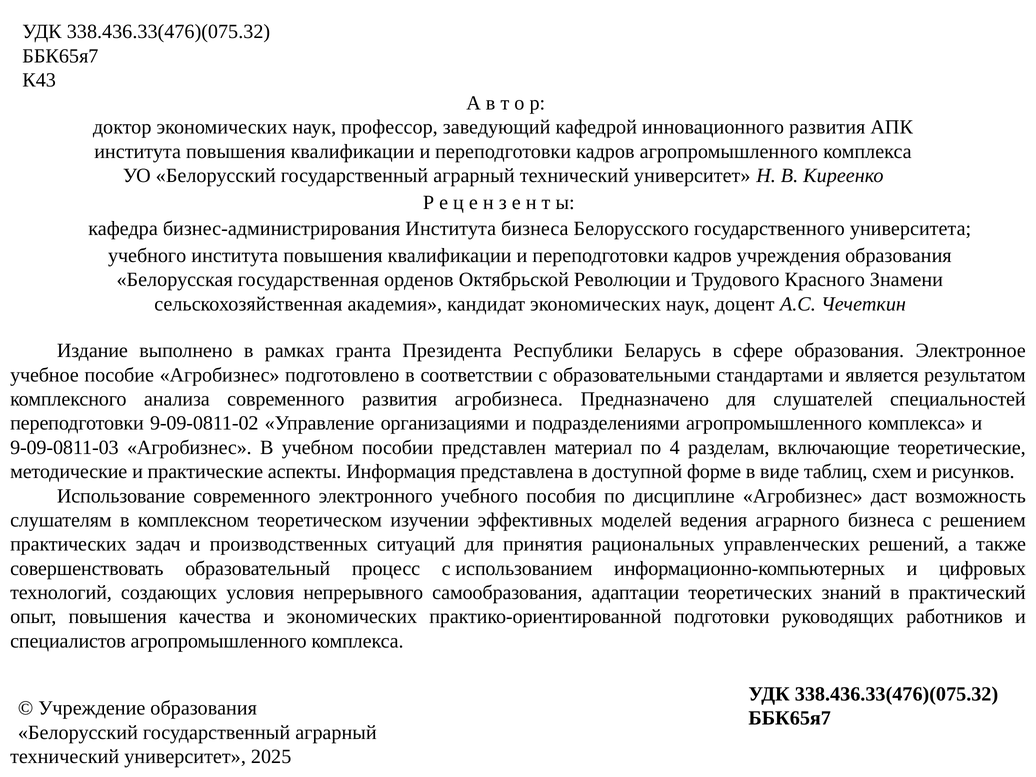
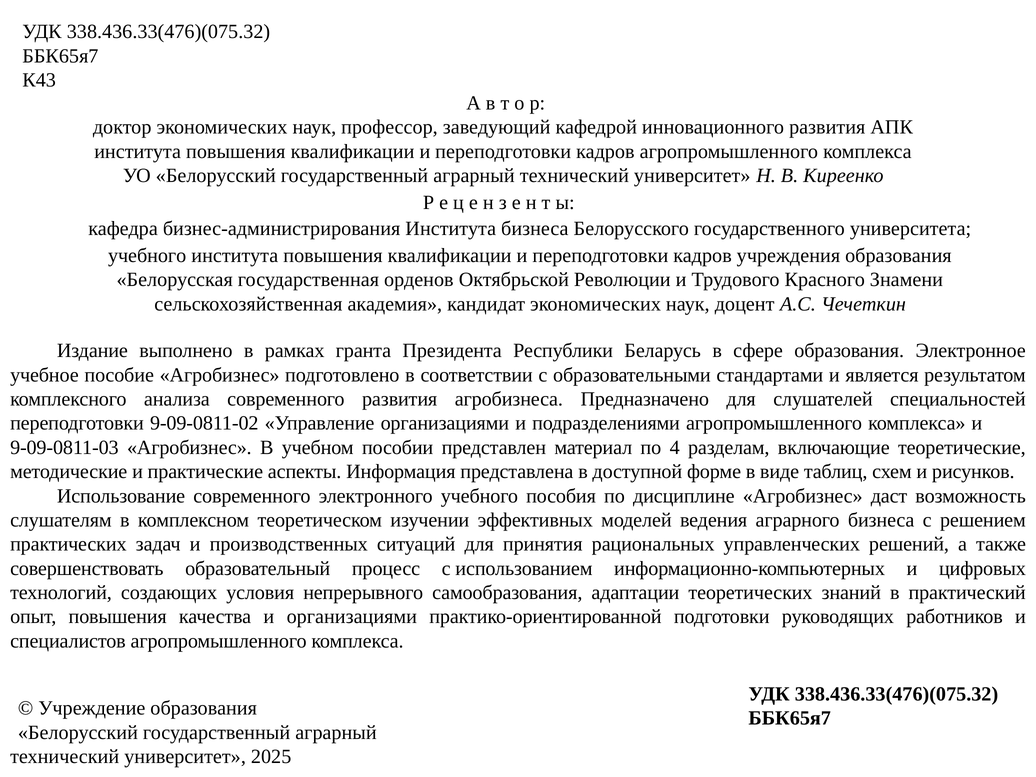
и экономических: экономических -> организациями (352, 617)
